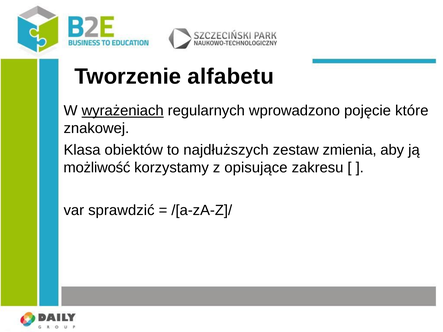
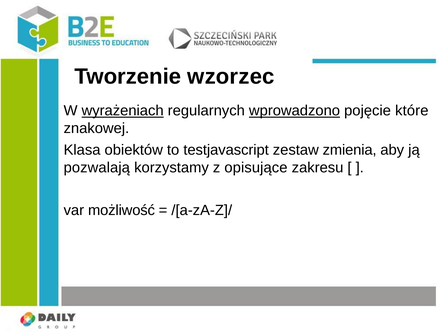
alfabetu: alfabetu -> wzorzec (231, 77)
wprowadzono underline: none -> present (295, 111)
najdłuższych: najdłuższych -> testjavascript (226, 150)
możliwość: możliwość -> pozwalają (97, 168)
sprawdzić: sprawdzić -> możliwość (121, 210)
